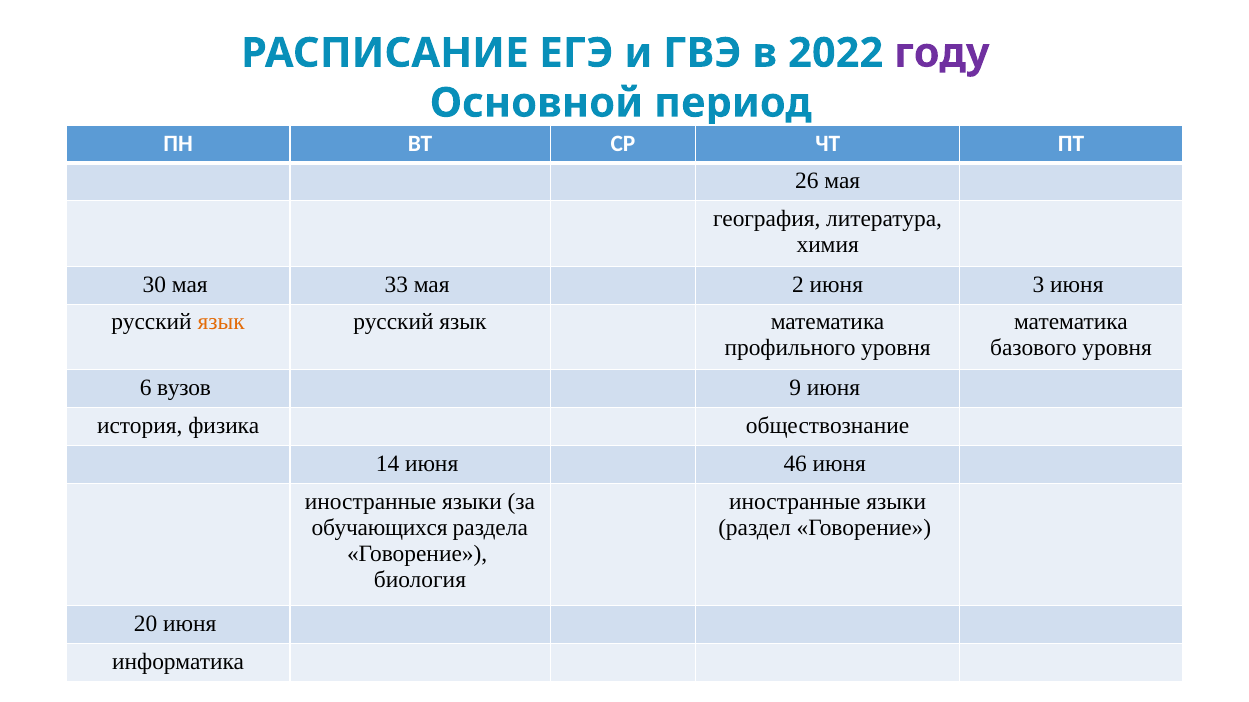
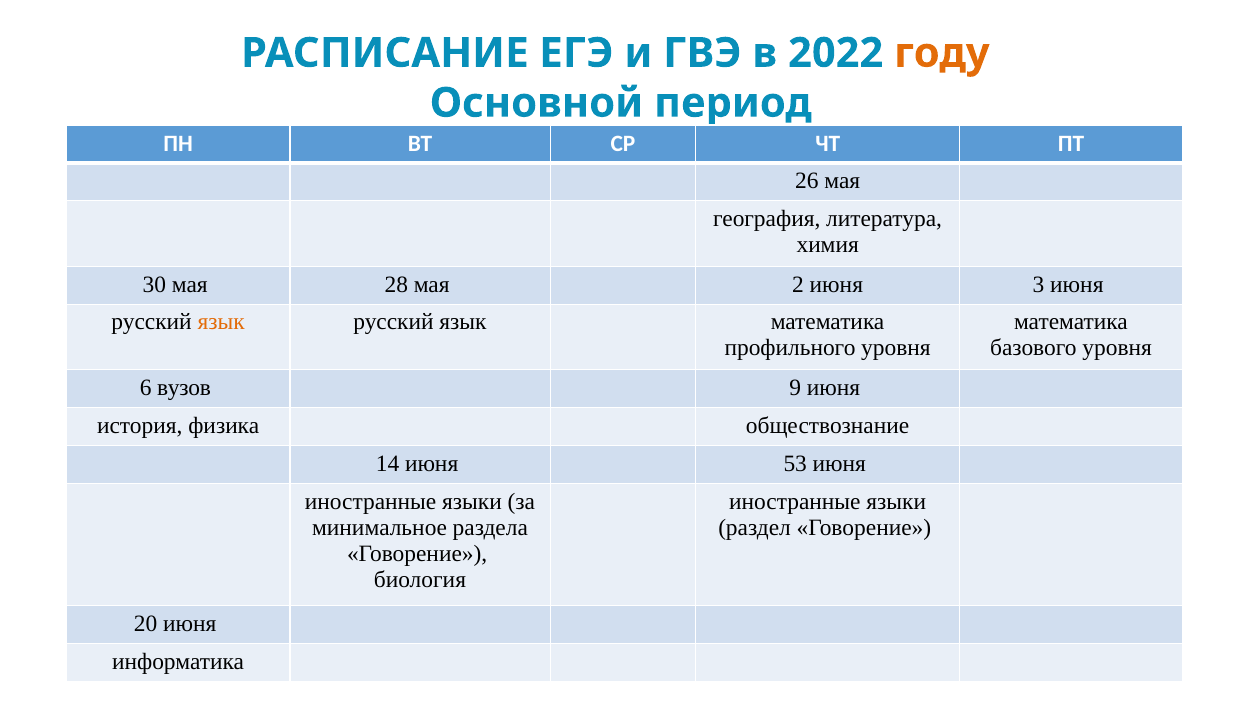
году colour: purple -> orange (942, 53)
33: 33 -> 28 (396, 285)
46: 46 -> 53 (795, 464)
обучающихся: обучающихся -> минимальное (379, 528)
